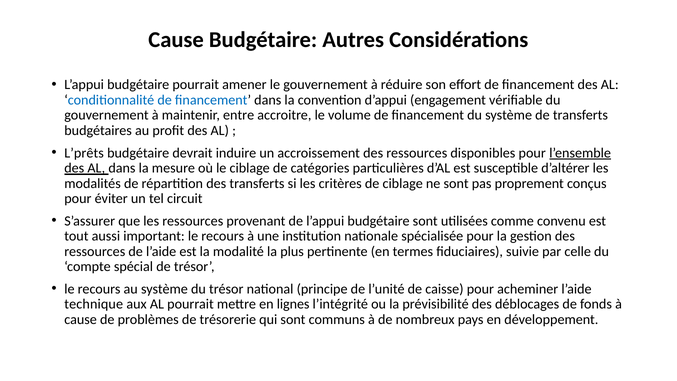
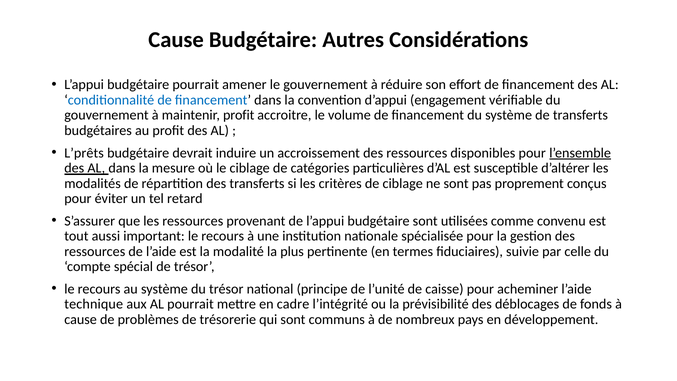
maintenir entre: entre -> profit (239, 115)
circuit: circuit -> retard (185, 198)
lignes: lignes -> cadre (293, 304)
